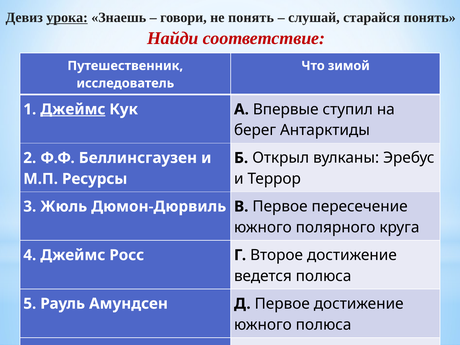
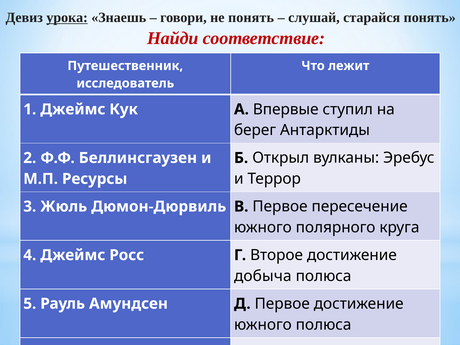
зимой: зимой -> лежит (349, 66)
Джеймс underline: present -> none (73, 109)
ведется: ведется -> добыча (263, 276)
